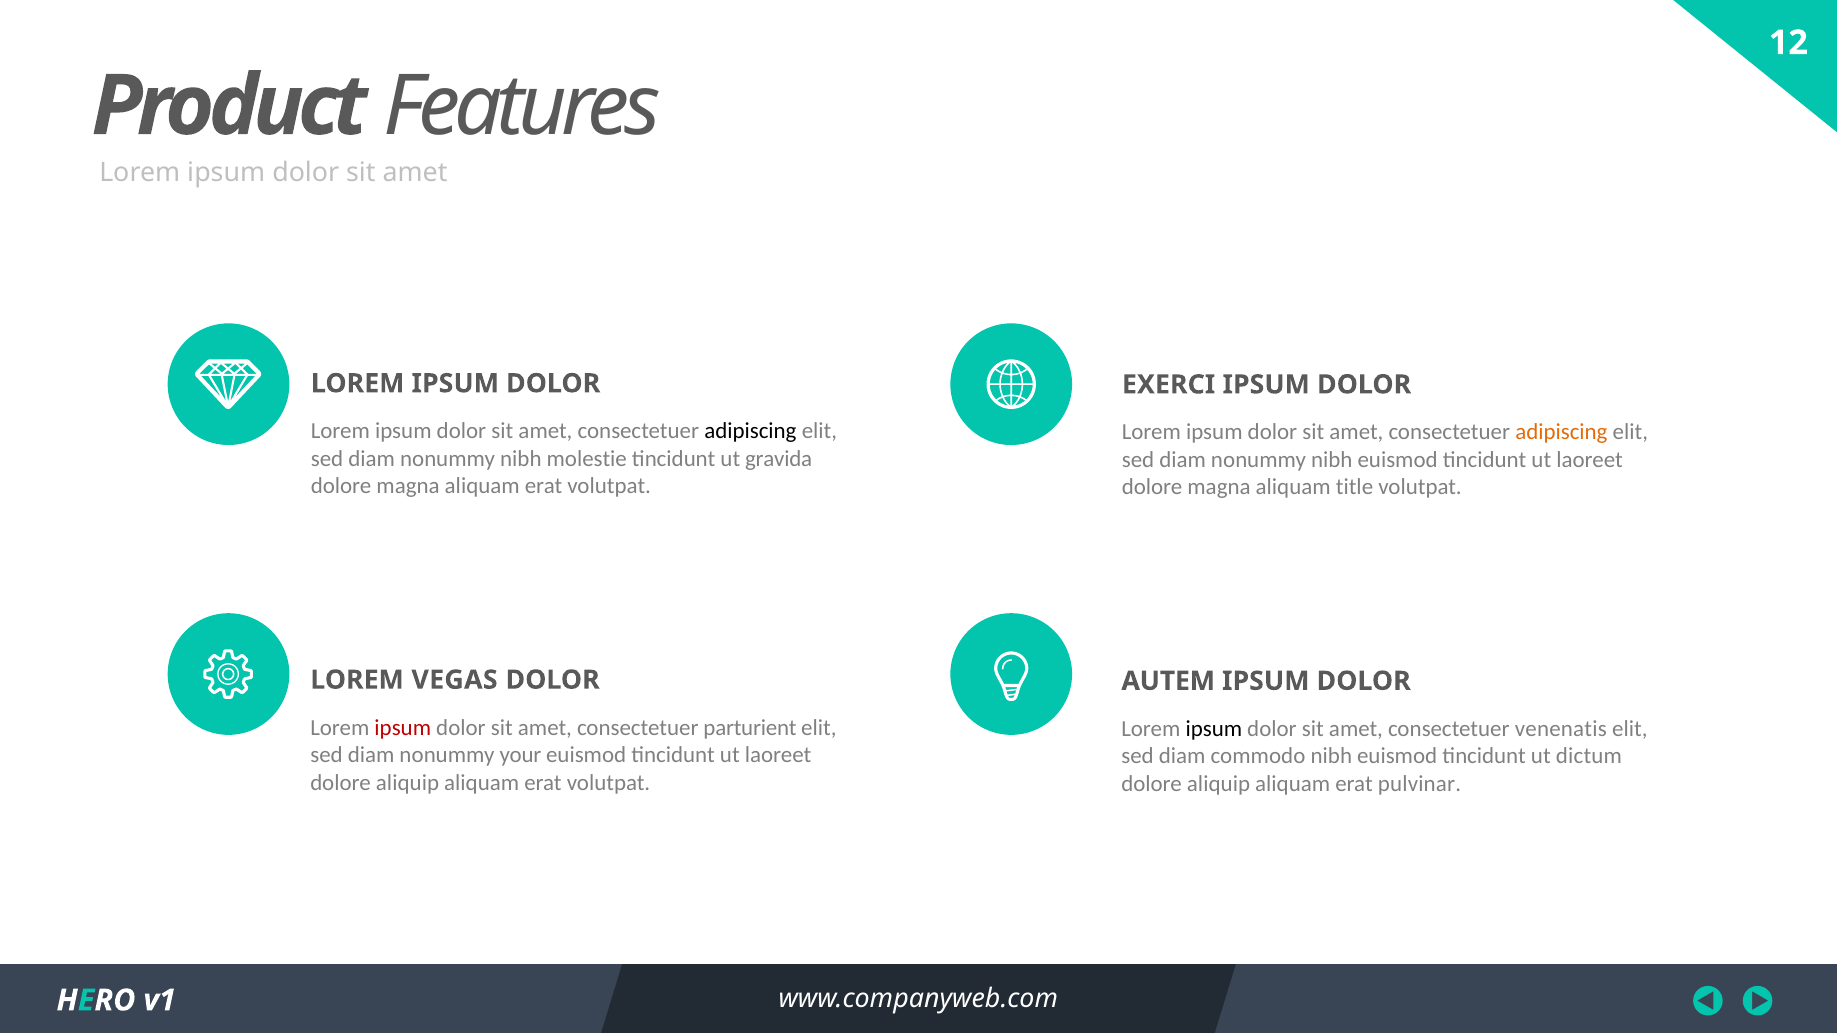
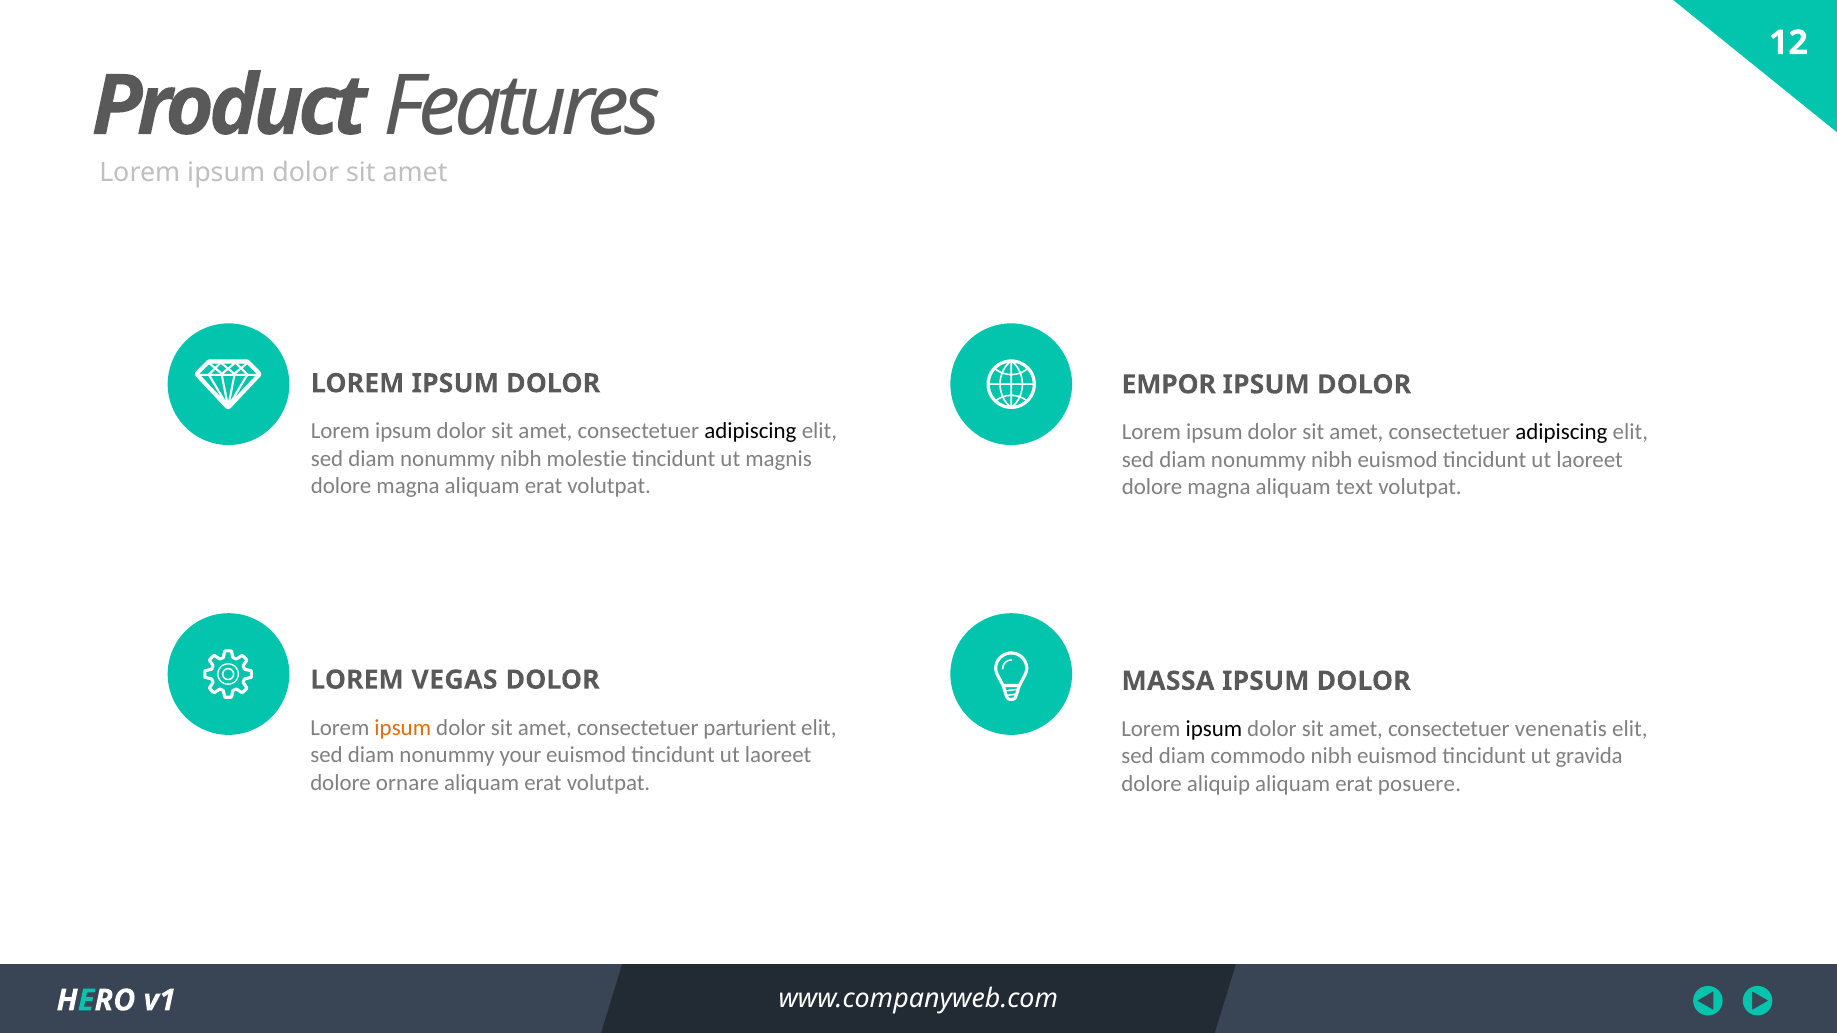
EXERCI: EXERCI -> EMPOR (1169, 385)
adipiscing colour: orange -> black (1561, 432)
gravida: gravida -> magnis (779, 459)
title: title -> text (1354, 487)
AUTEM: AUTEM -> MASSA (1168, 681)
ipsum colour: red -> orange (403, 728)
dictum: dictum -> gravida (1589, 756)
aliquip: aliquip -> ornare (407, 783)
pulvinar: pulvinar -> posuere (1419, 784)
